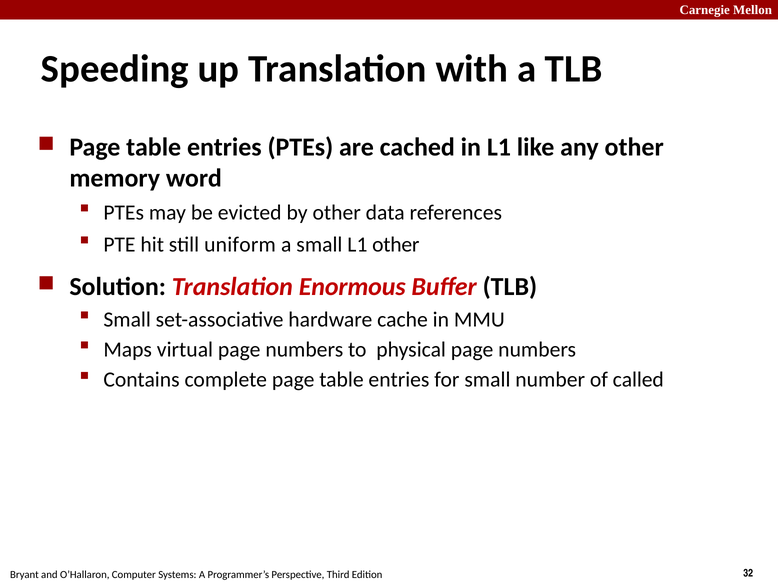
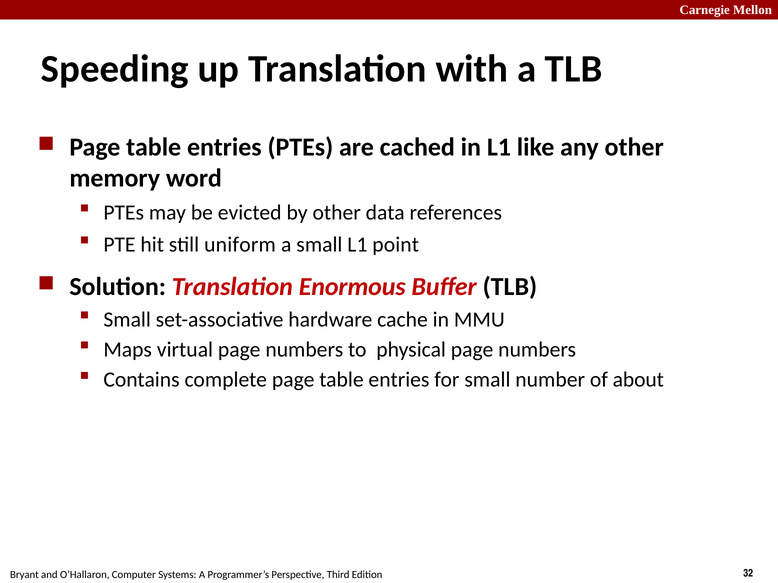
L1 other: other -> point (396, 245)
called: called -> about (638, 380)
